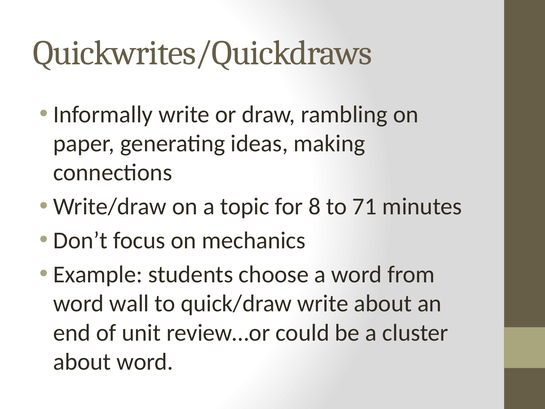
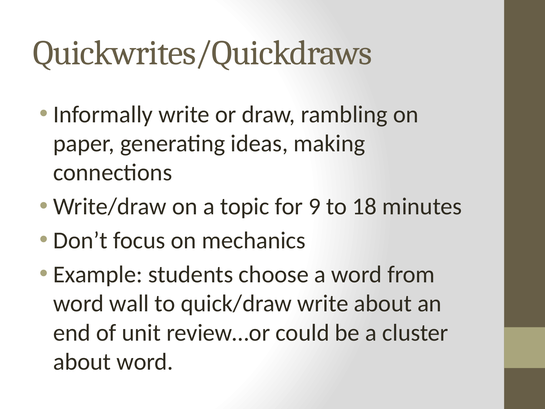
8: 8 -> 9 (315, 206)
71: 71 -> 18 (365, 206)
